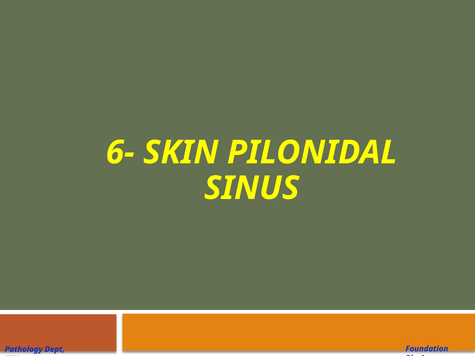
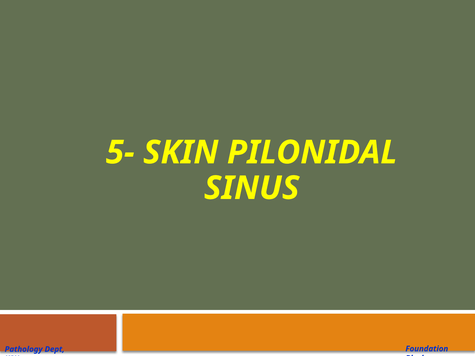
6-: 6- -> 5- (120, 153)
